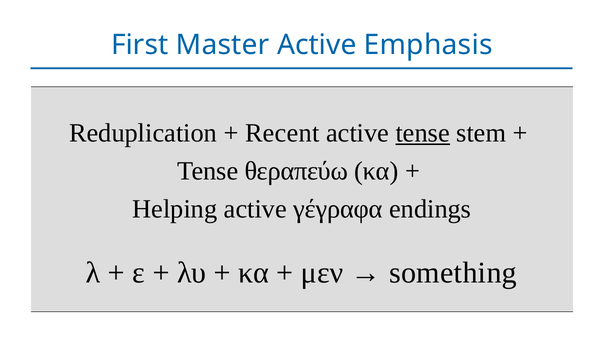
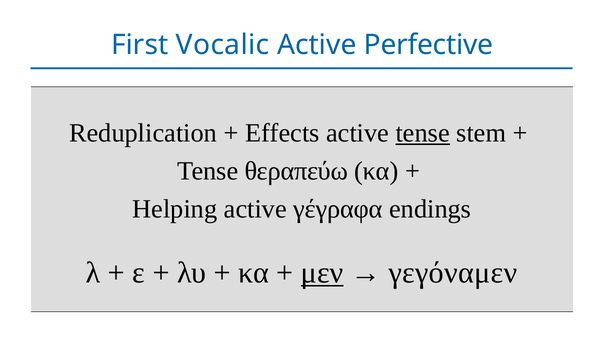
Master: Master -> Vocalic (223, 45)
Emphasis: Emphasis -> Perfective (429, 45)
Recent: Recent -> Effects (282, 133)
μεν underline: none -> present (322, 273)
something: something -> γεγόναμεν (453, 273)
